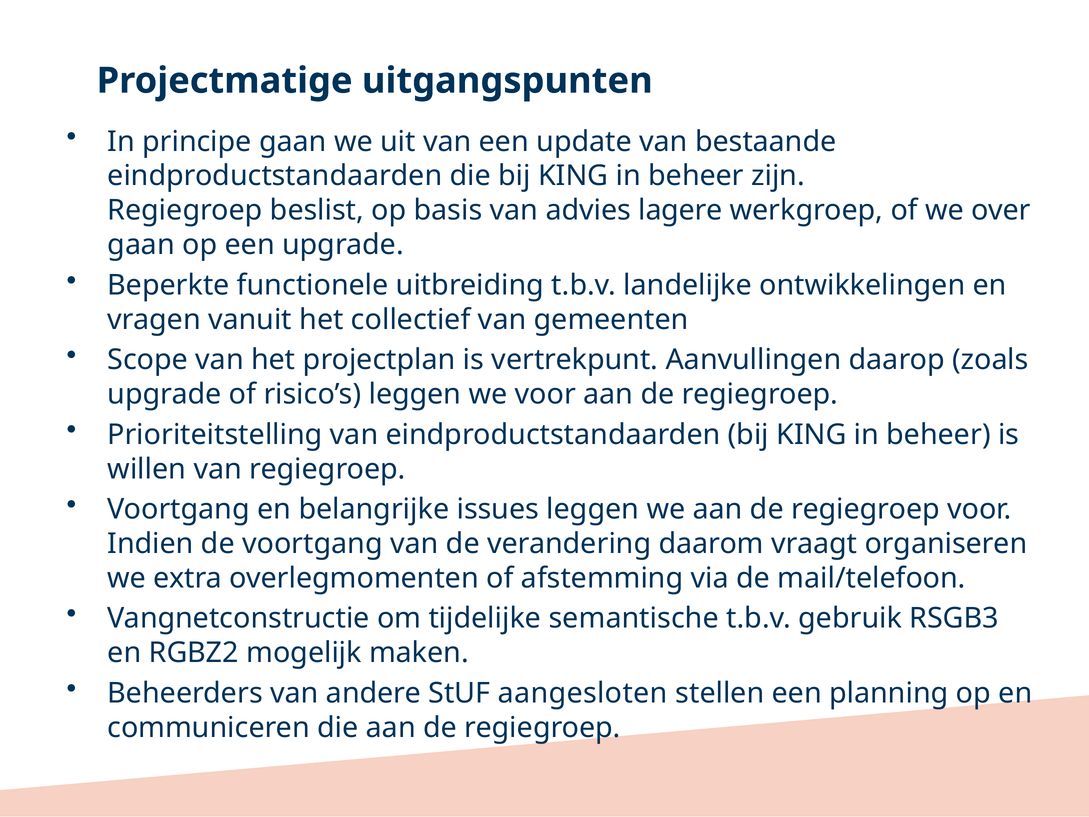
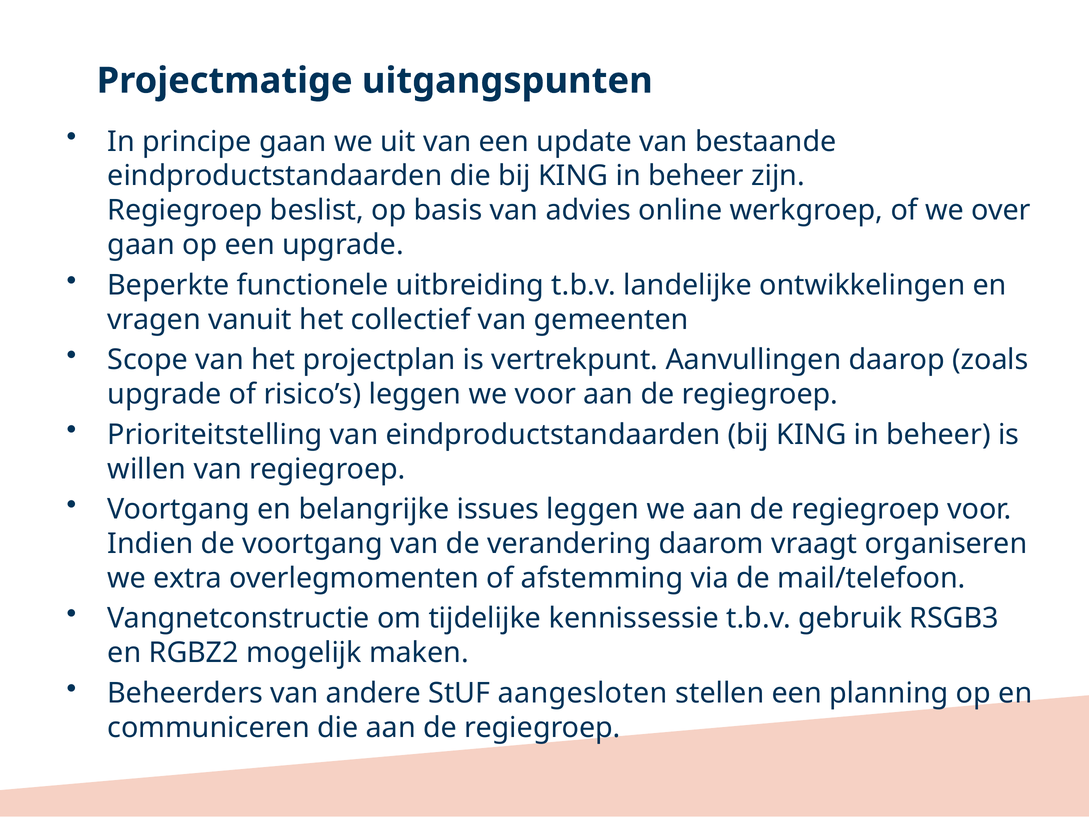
lagere: lagere -> online (680, 210)
semantische: semantische -> kennissessie (634, 618)
